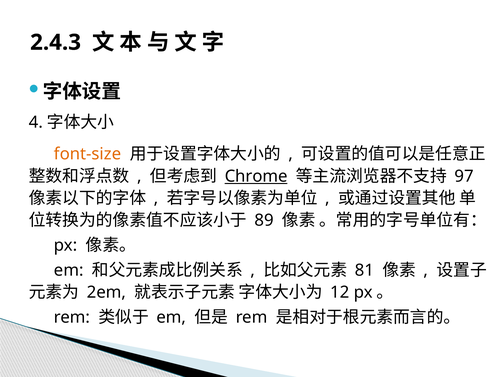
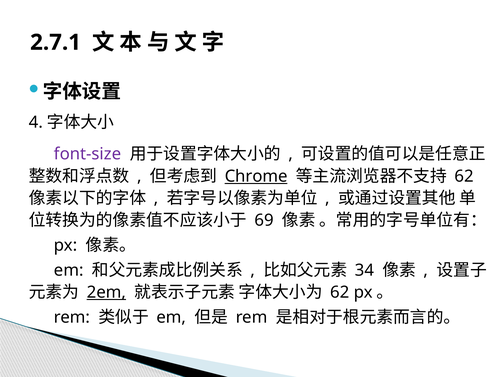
2.4.3: 2.4.3 -> 2.7.1 (56, 42)
font-size colour: orange -> purple (88, 154)
97: 97 -> 62 (464, 176)
89: 89 -> 69 (264, 221)
81: 81 -> 34 (364, 270)
2em underline: none -> present (106, 292)
12: 12 -> 62 (340, 292)
